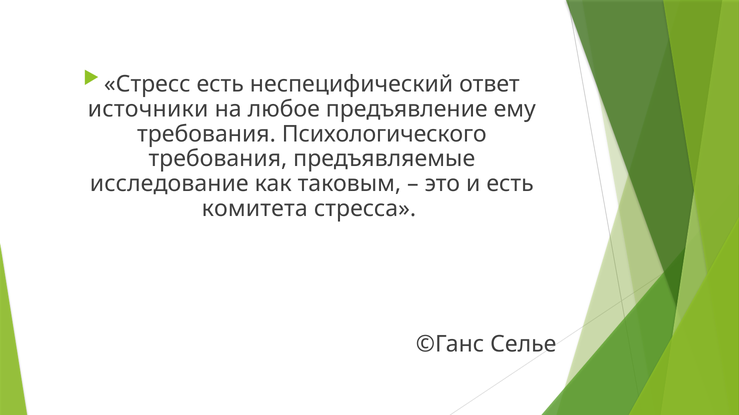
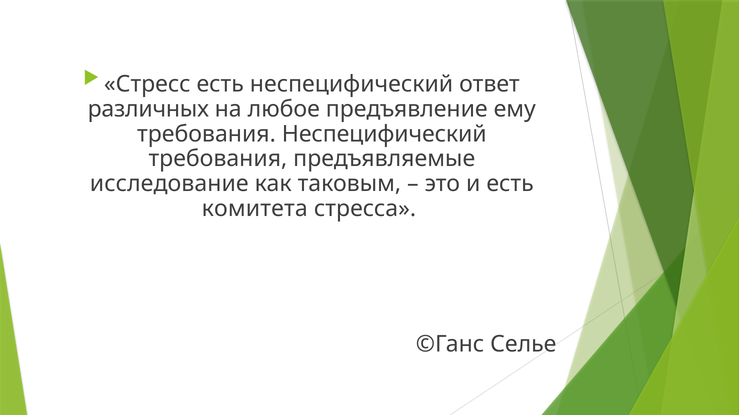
источники: источники -> различных (148, 109)
требования Психологического: Психологического -> Неспецифический (384, 134)
